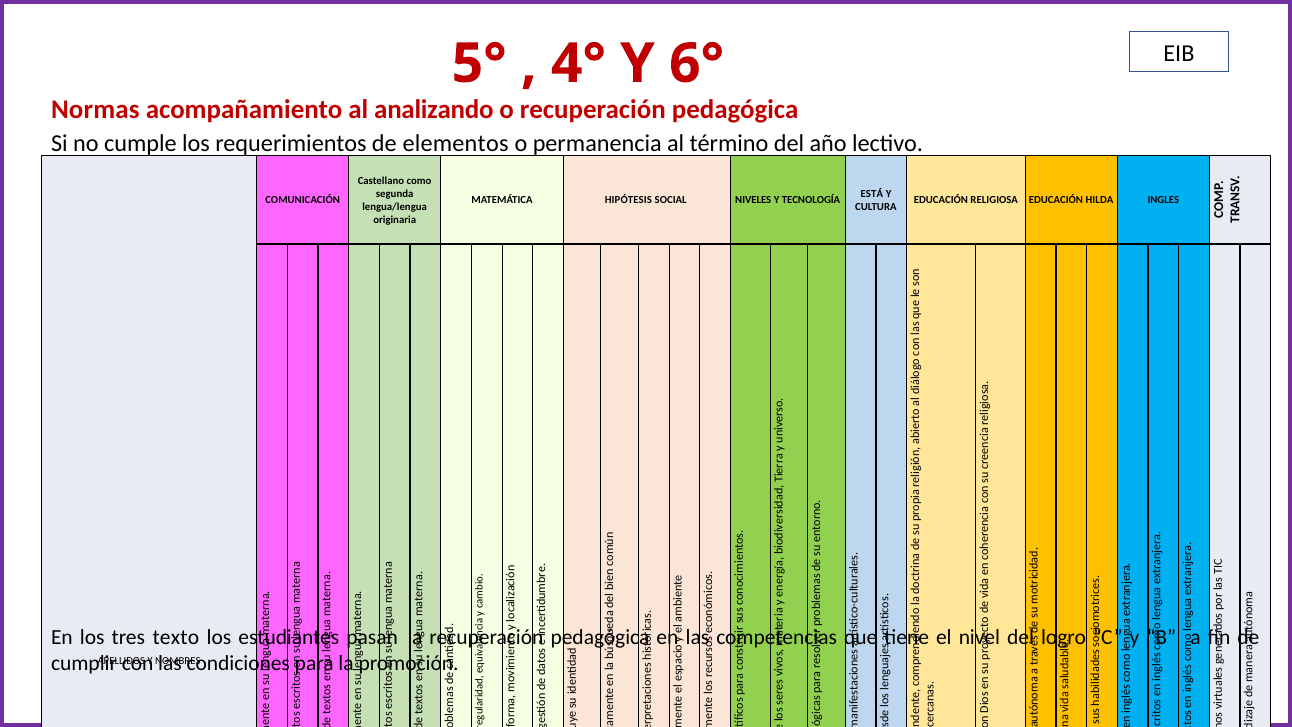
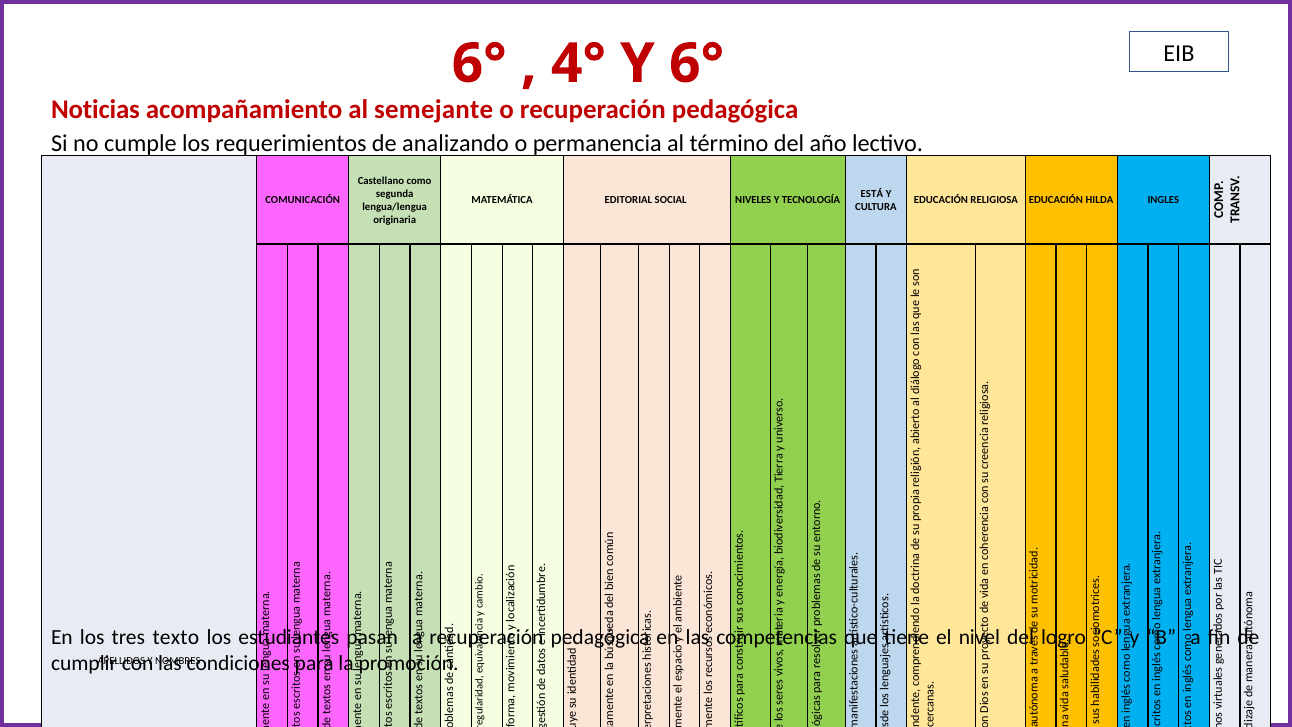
5°: 5° -> 6° (479, 64)
Normas: Normas -> Noticias (96, 110)
analizando: analizando -> semejante (434, 110)
elementos: elementos -> analizando (456, 144)
HIPÓTESIS: HIPÓTESIS -> EDITORIAL (628, 200)
